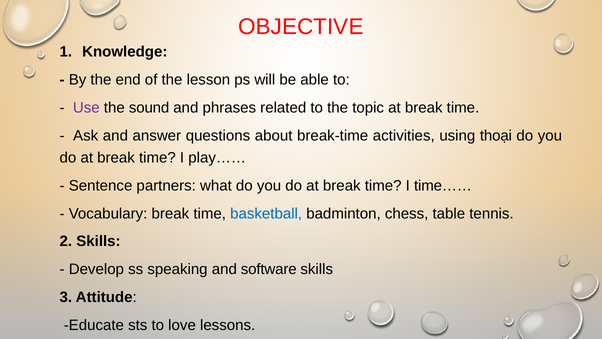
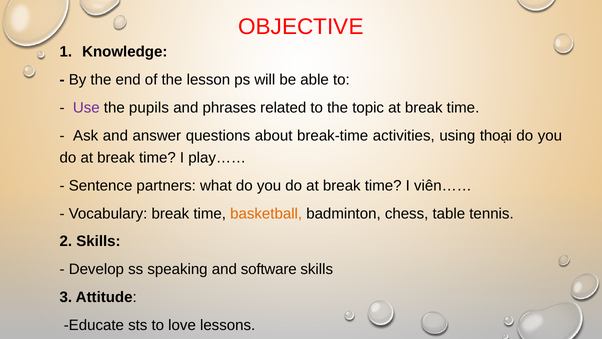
sound: sound -> pupils (149, 108)
time……: time…… -> viên…… (443, 185)
basketball colour: blue -> orange (266, 213)
